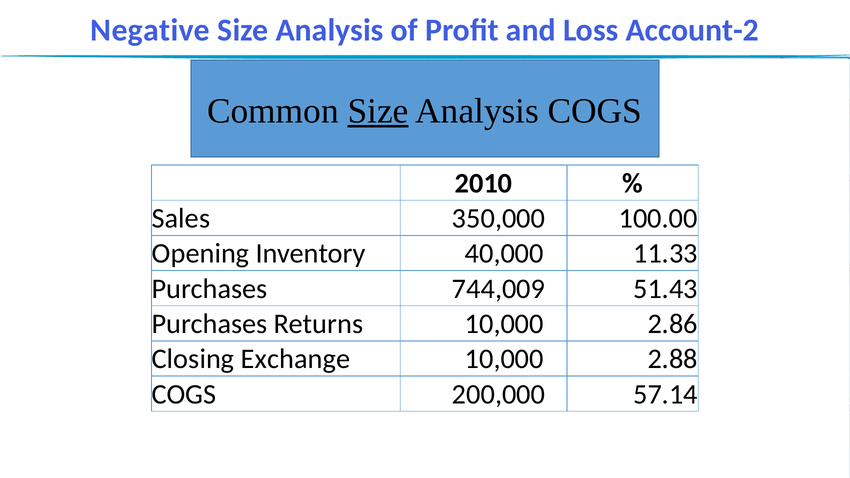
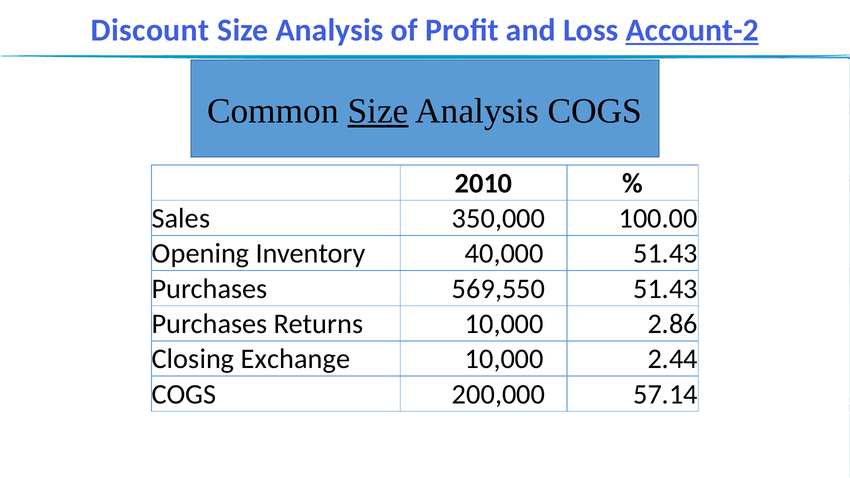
Negative: Negative -> Discount (150, 30)
Account-2 underline: none -> present (692, 30)
40,000 11.33: 11.33 -> 51.43 (666, 254)
744,009: 744,009 -> 569,550 (499, 289)
2.88: 2.88 -> 2.44 (673, 359)
